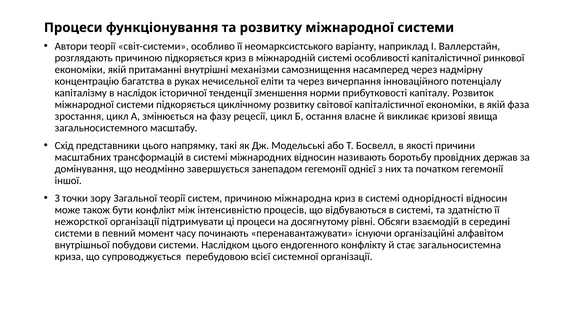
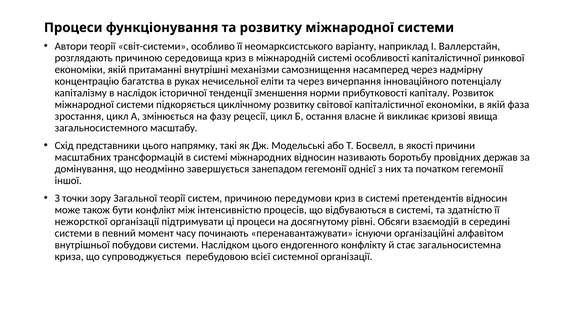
причиною підкоряється: підкоряється -> середовища (194, 58)
міжнародна: міжнародна -> передумови (303, 198)
однорідності: однорідності -> претендентів (433, 198)
